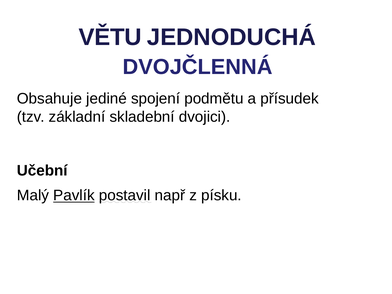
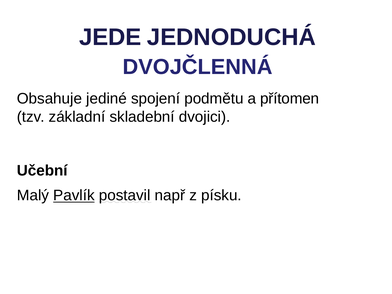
VĚTU: VĚTU -> JEDE (110, 37)
přísudek: přísudek -> přítomen (290, 99)
